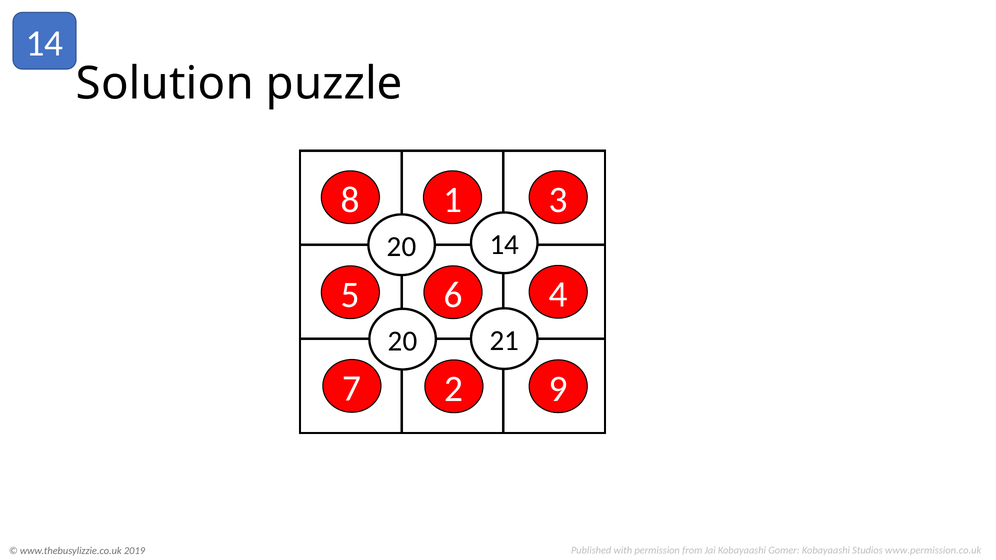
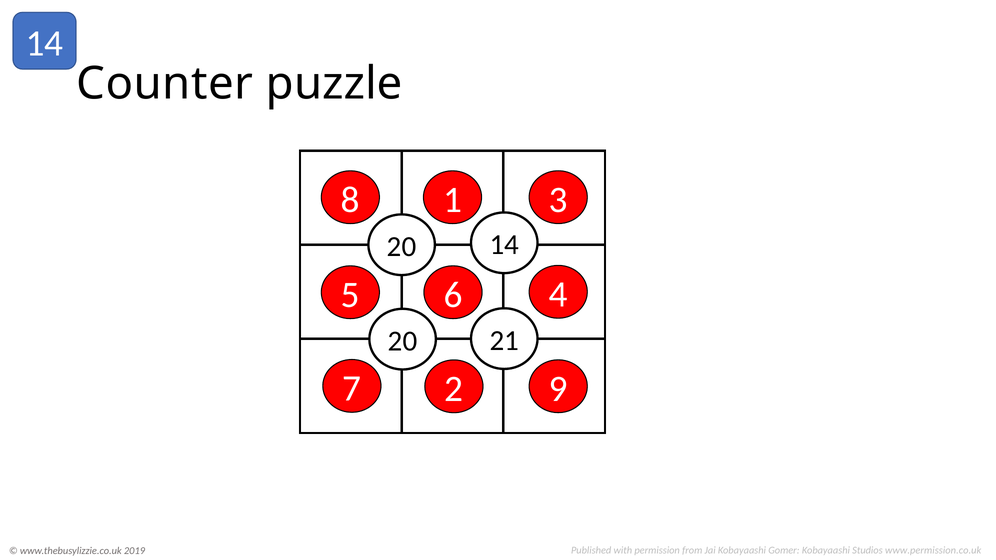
Solution: Solution -> Counter (165, 84)
